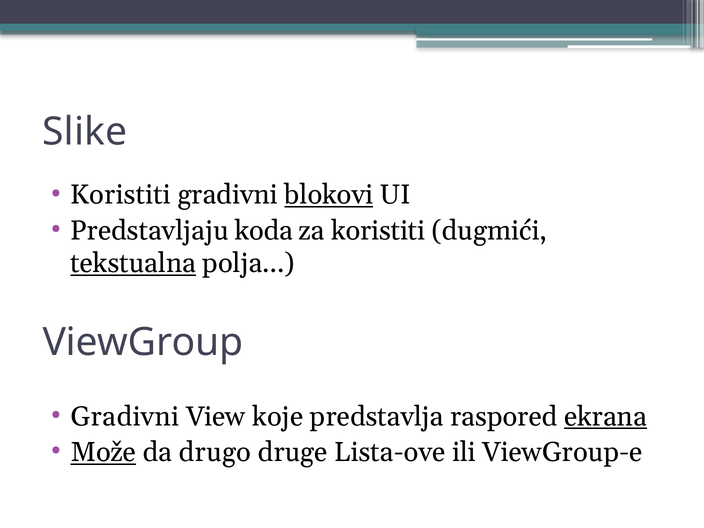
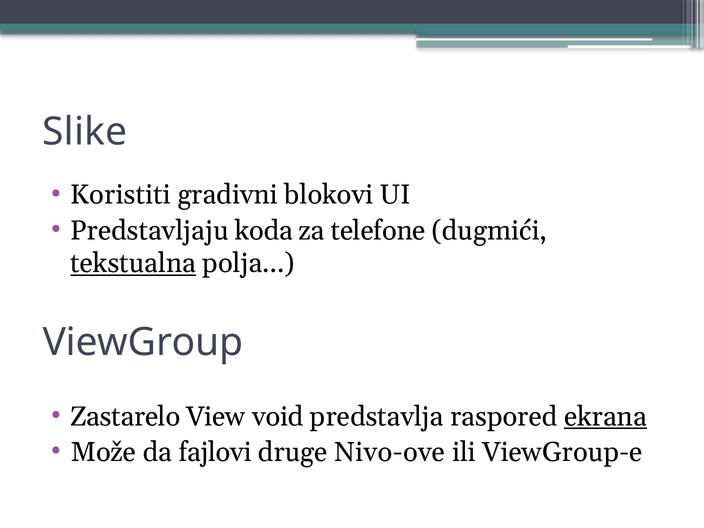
blokovi underline: present -> none (329, 195)
za koristiti: koristiti -> telefone (378, 231)
Gradivni: Gradivni -> Zastarelo (125, 417)
koje: koje -> void (278, 417)
Može underline: present -> none (103, 452)
drugo: drugo -> fajlovi (215, 452)
Lista-ove: Lista-ove -> Nivo-ove (390, 452)
